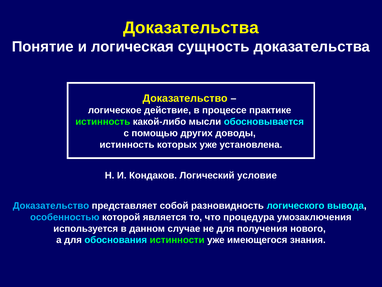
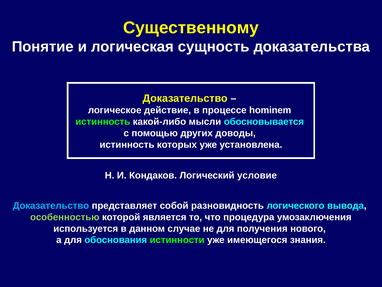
Доказательства: Доказательства -> Существенному (191, 28)
практике: практике -> hominem (270, 110)
особенностью colour: light blue -> light green (65, 217)
